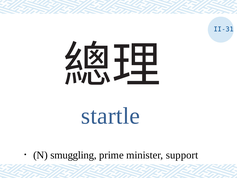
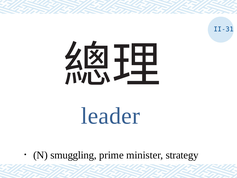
startle: startle -> leader (110, 116)
support: support -> strategy (182, 155)
